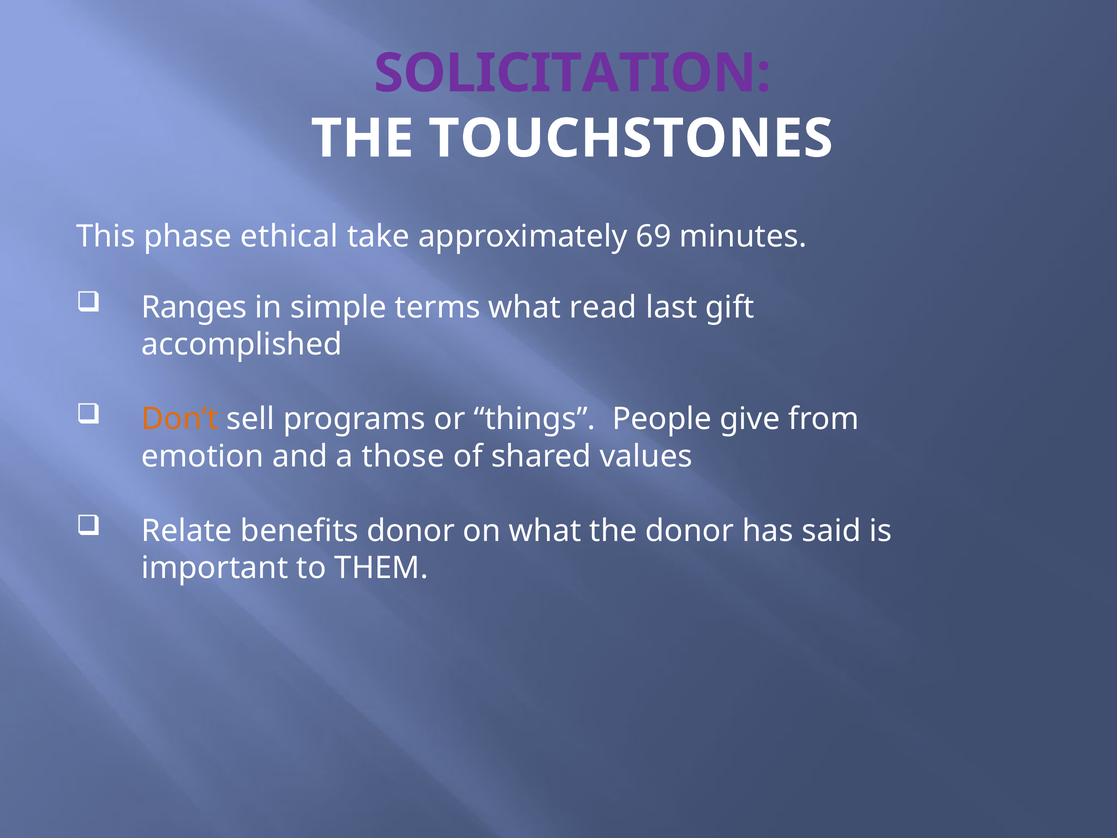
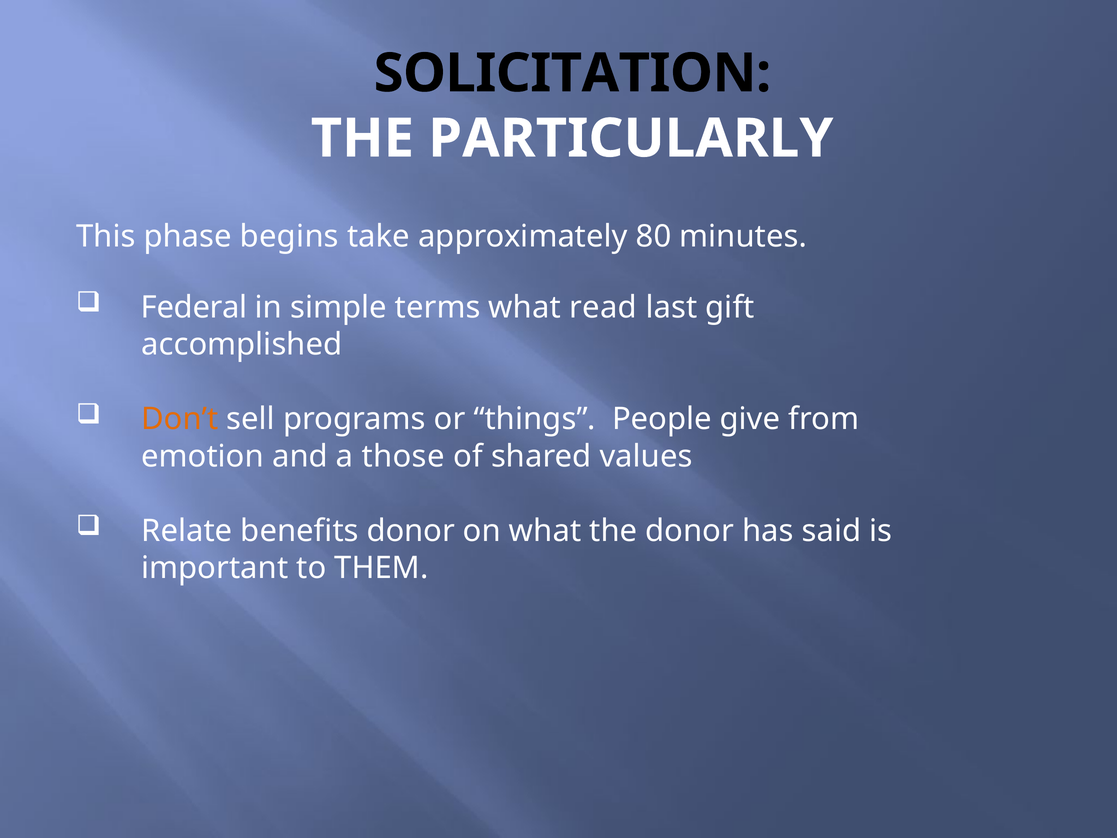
SOLICITATION colour: purple -> black (572, 73)
TOUCHSTONES: TOUCHSTONES -> PARTICULARLY (631, 139)
ethical: ethical -> begins (289, 237)
69: 69 -> 80 (654, 237)
Ranges: Ranges -> Federal (194, 307)
